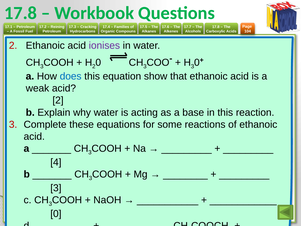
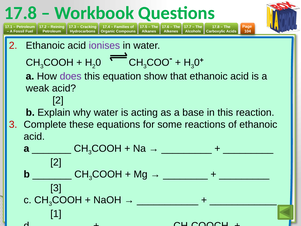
does colour: blue -> purple (71, 76)
4: 4 -> 2 (56, 162)
0: 0 -> 1 (56, 214)
